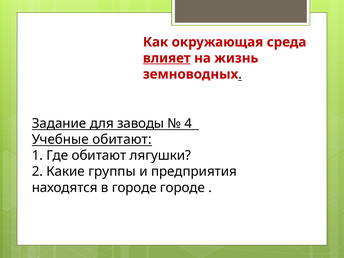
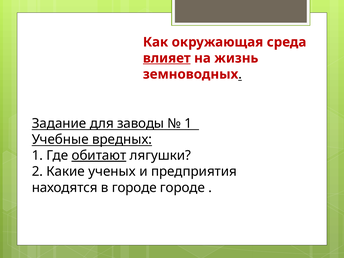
4: 4 -> 1 (188, 123)
Учебные обитают: обитают -> вредных (122, 139)
обитают underline: none -> present (99, 156)
группы: группы -> ученых (112, 172)
